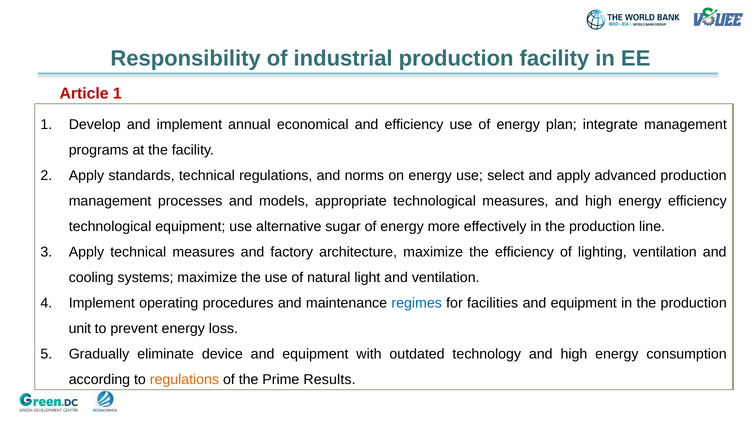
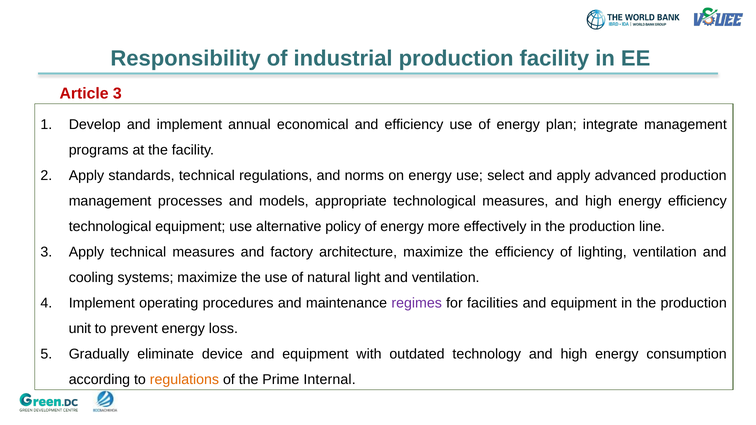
Article 1: 1 -> 3 (117, 93)
sugar: sugar -> policy (343, 227)
regimes colour: blue -> purple (417, 303)
Results: Results -> Internal (330, 380)
